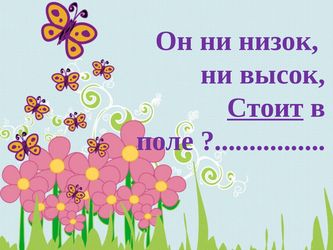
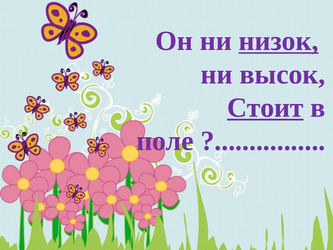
низок underline: none -> present (279, 41)
